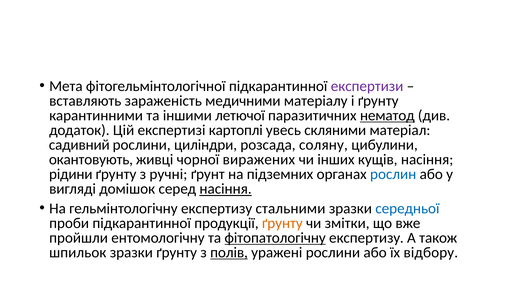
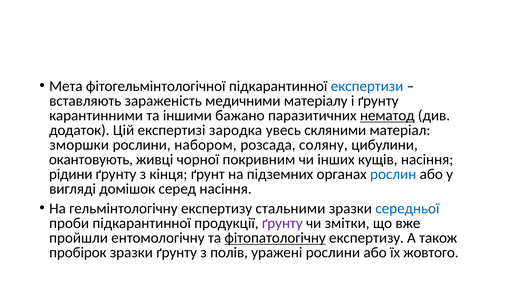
експертизи colour: purple -> blue (367, 86)
летючої: летючої -> бажано (240, 116)
картоплі: картоплі -> зародка (236, 130)
садивний: садивний -> зморшки (79, 145)
циліндри: циліндри -> набором (205, 145)
виражених: виражених -> покривним (259, 160)
ручні: ручні -> кінця (168, 174)
насіння underline: present -> none (226, 189)
ґрунту colour: orange -> purple (282, 223)
шпильок: шпильок -> пробірок (78, 253)
полів underline: present -> none (229, 253)
відбору: відбору -> жовтого (431, 253)
